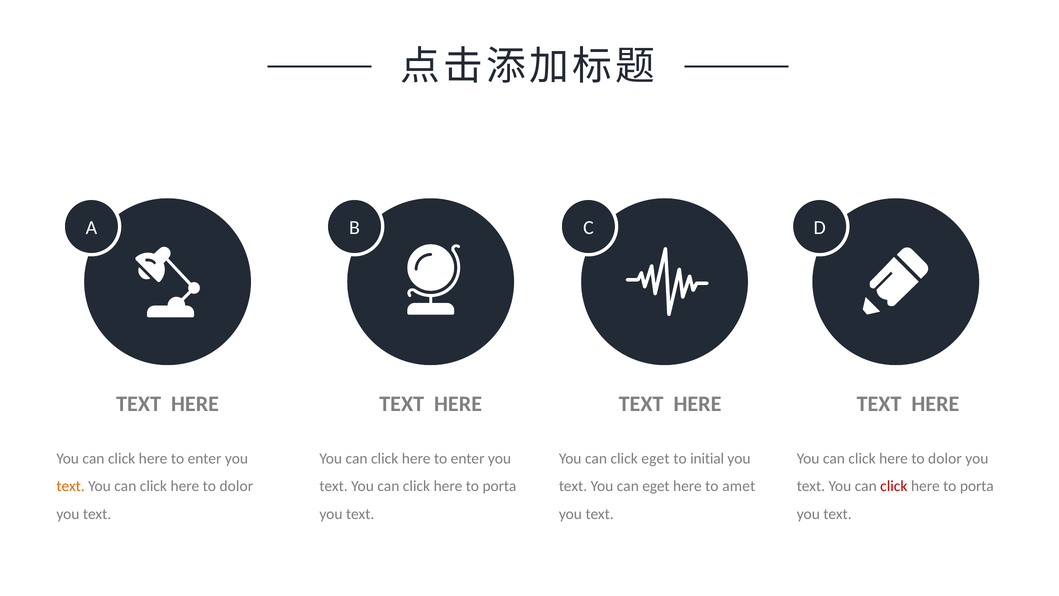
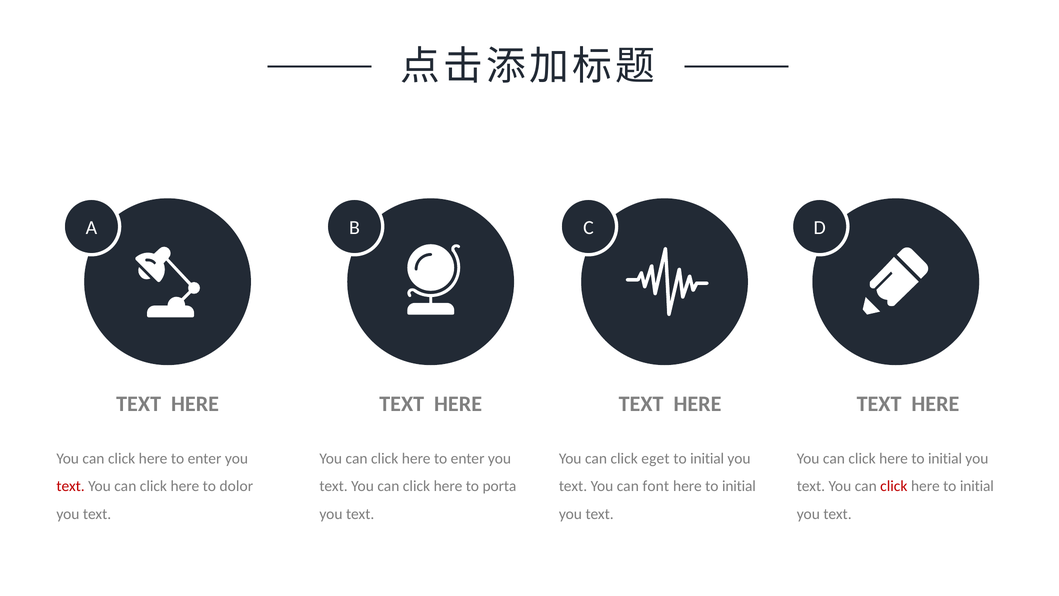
dolor: dolor -> initial (945, 458)
text colour: orange -> red (71, 486)
can eget: eget -> font (656, 486)
amet: amet -> initial (739, 486)
porta: porta -> initial (977, 486)
